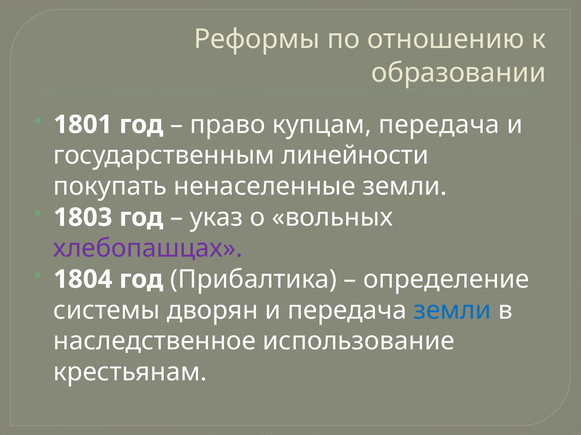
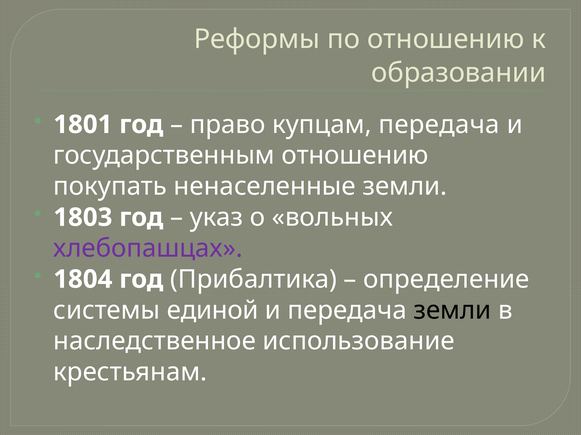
государственным линейности: линейности -> отношению (355, 156)
дворян: дворян -> единой (213, 311)
земли colour: blue -> black (452, 311)
